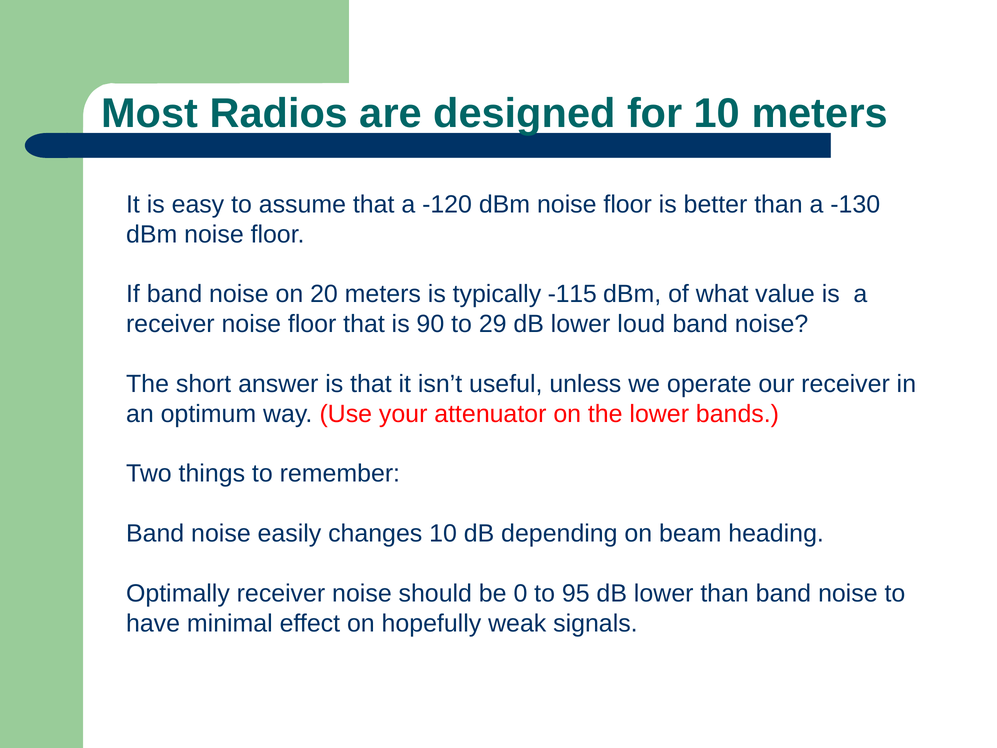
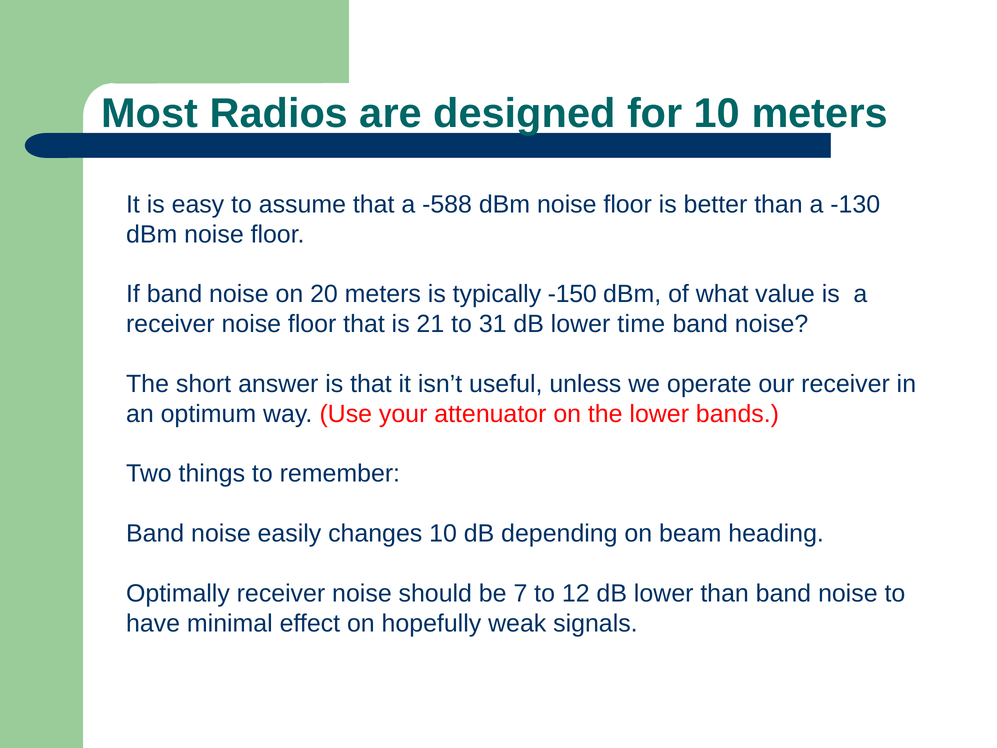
-120: -120 -> -588 (447, 204)
-115: -115 -> -150 (572, 294)
90: 90 -> 21 (430, 324)
29: 29 -> 31 (493, 324)
loud: loud -> time (641, 324)
0: 0 -> 7 (520, 593)
95: 95 -> 12 (576, 593)
